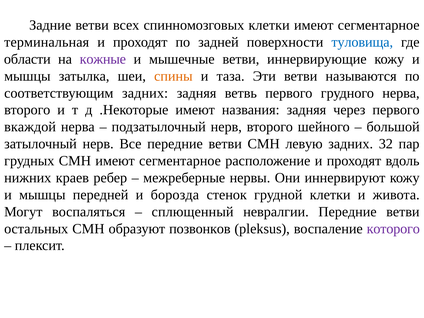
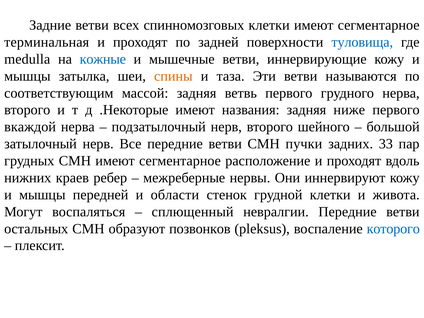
области: области -> medulla (27, 59)
кожные colour: purple -> blue (103, 59)
соответствующим задних: задних -> массой (145, 93)
через: через -> ниже (349, 110)
левую: левую -> пучки (304, 144)
32: 32 -> 33 (386, 144)
борозда: борозда -> области (175, 195)
которого colour: purple -> blue (393, 229)
